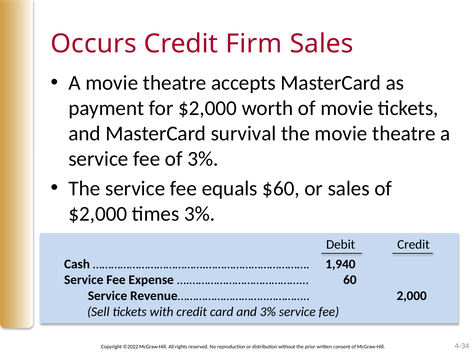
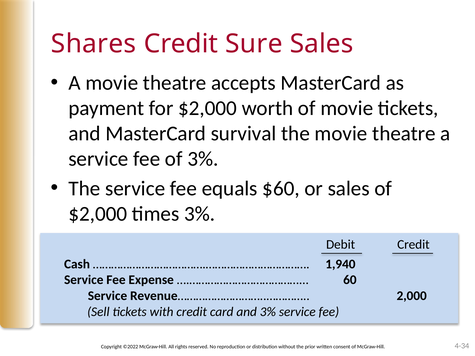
Occurs: Occurs -> Shares (94, 44)
Firm: Firm -> Sure (254, 44)
